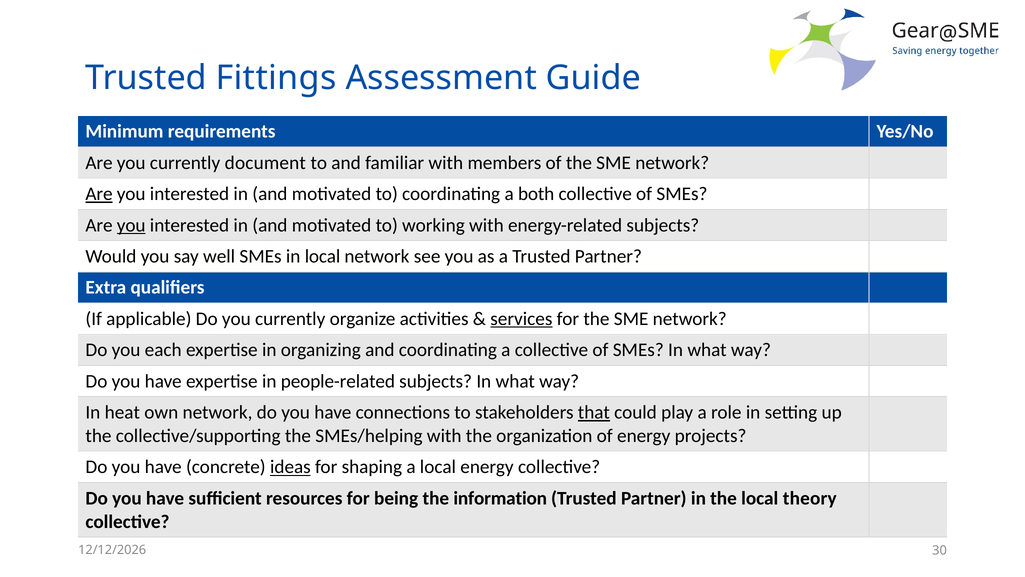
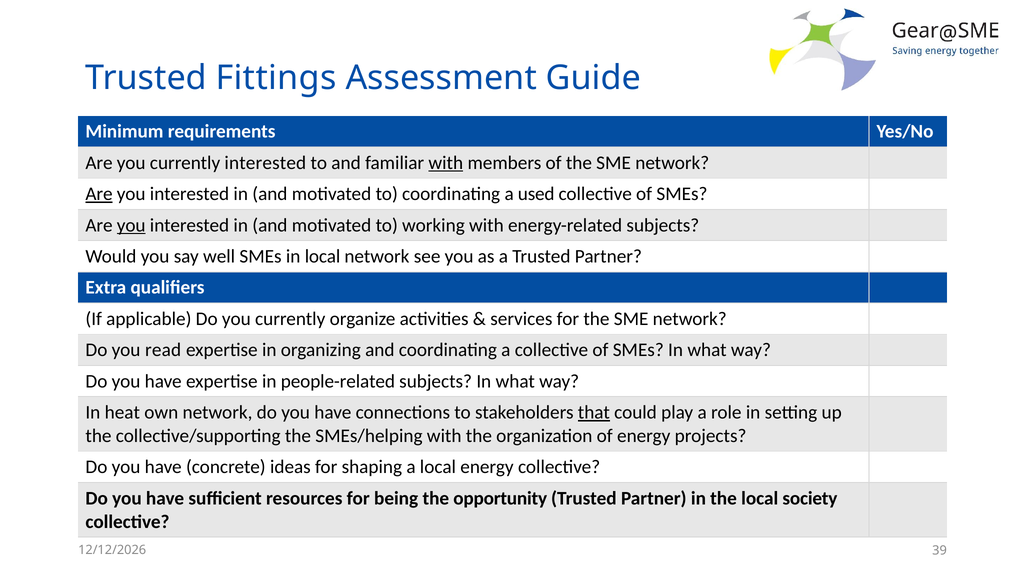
currently document: document -> interested (265, 163)
with underline: none -> present (446, 163)
both: both -> used (536, 194)
services underline: present -> none (521, 319)
each: each -> read (163, 350)
ideas underline: present -> none (290, 467)
information: information -> opportunity (500, 498)
theory: theory -> society (810, 498)
30: 30 -> 39 (940, 550)
